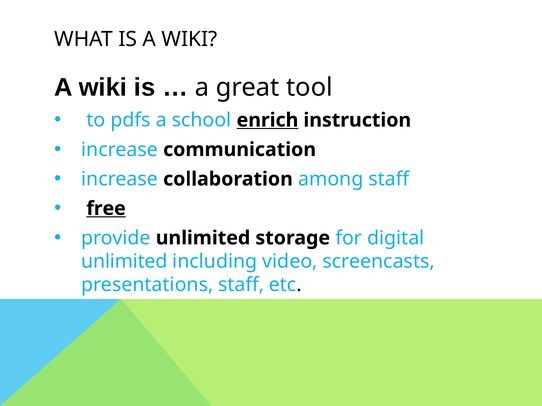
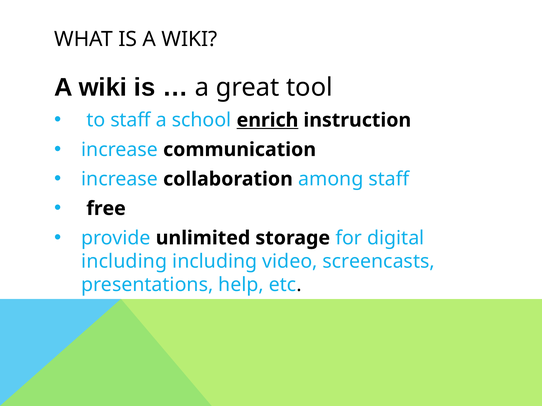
to pdfs: pdfs -> staff (131, 120)
free underline: present -> none (106, 209)
unlimited: unlimited -> including (124, 262)
presentations staff: staff -> help (241, 285)
